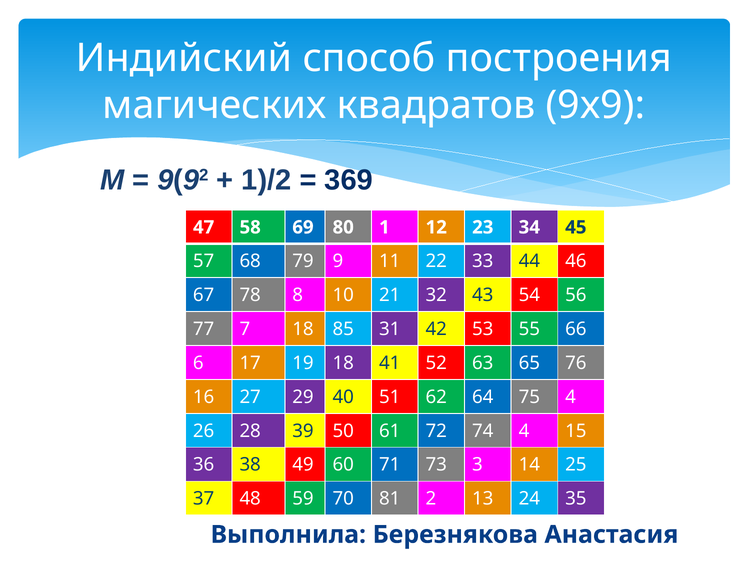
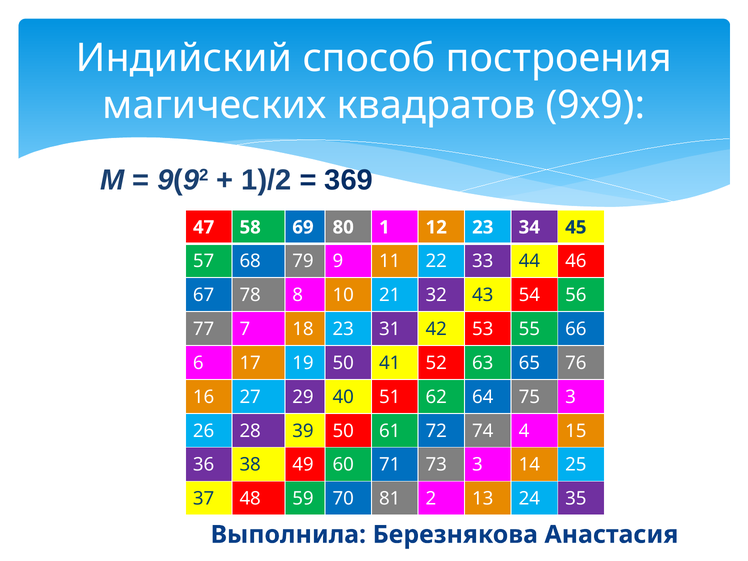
18 85: 85 -> 23 (343, 329)
19 18: 18 -> 50 (343, 363)
75 4: 4 -> 3 (571, 397)
